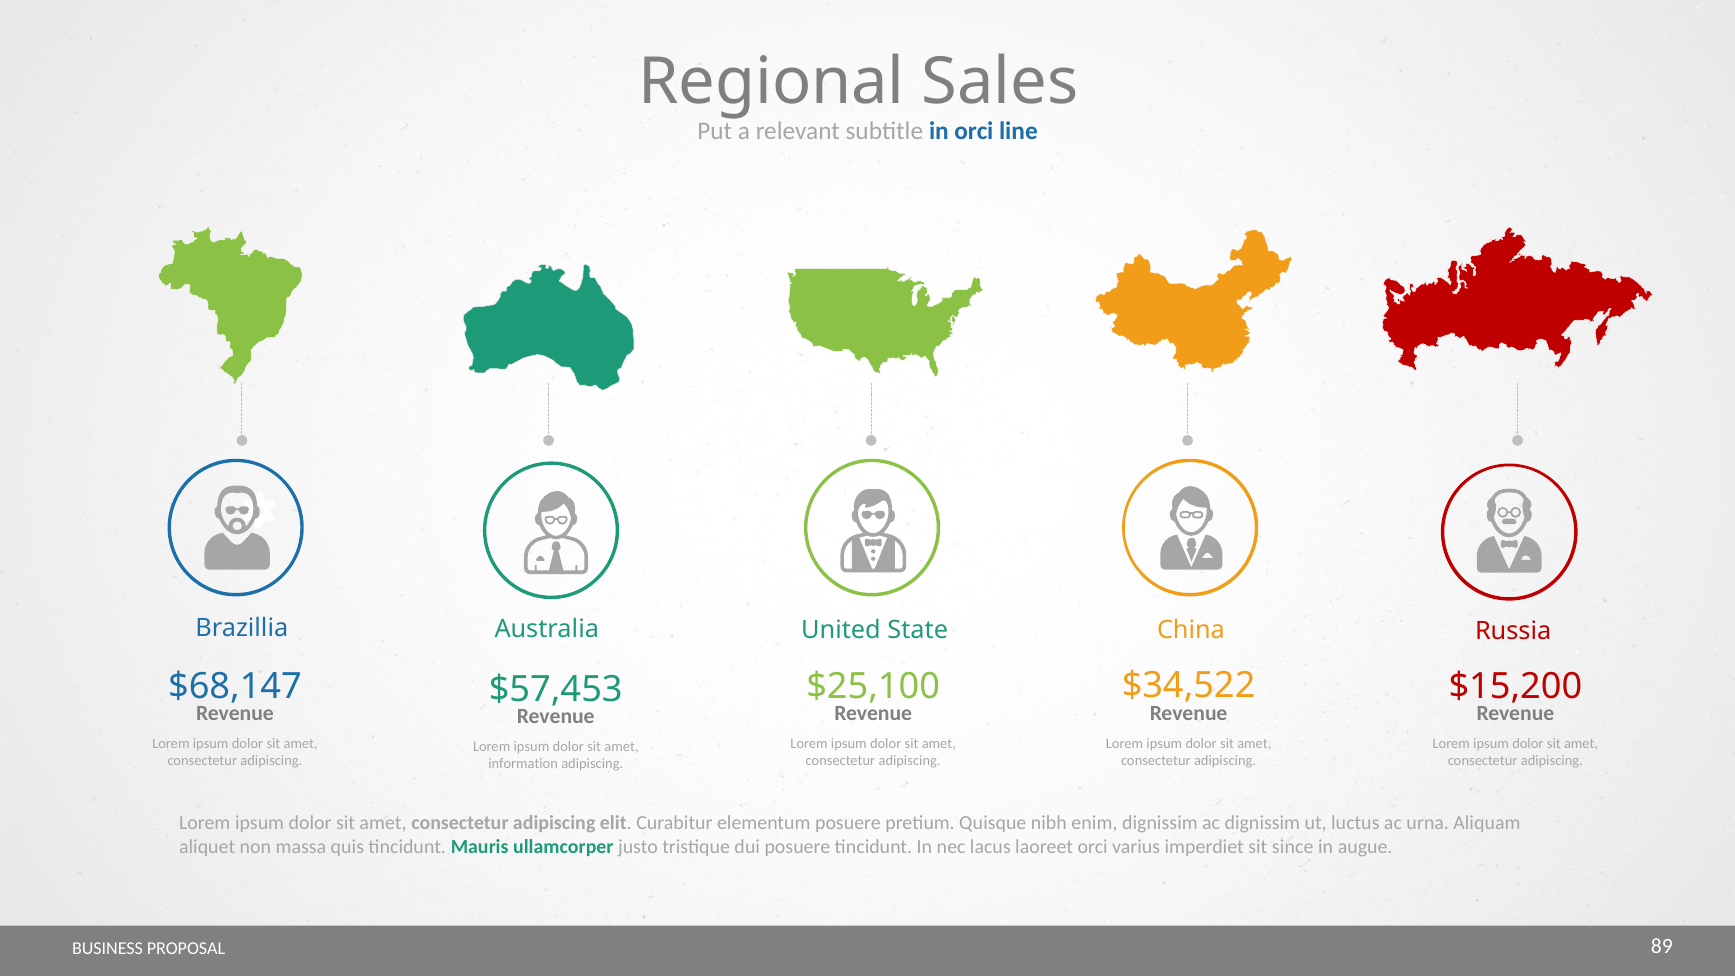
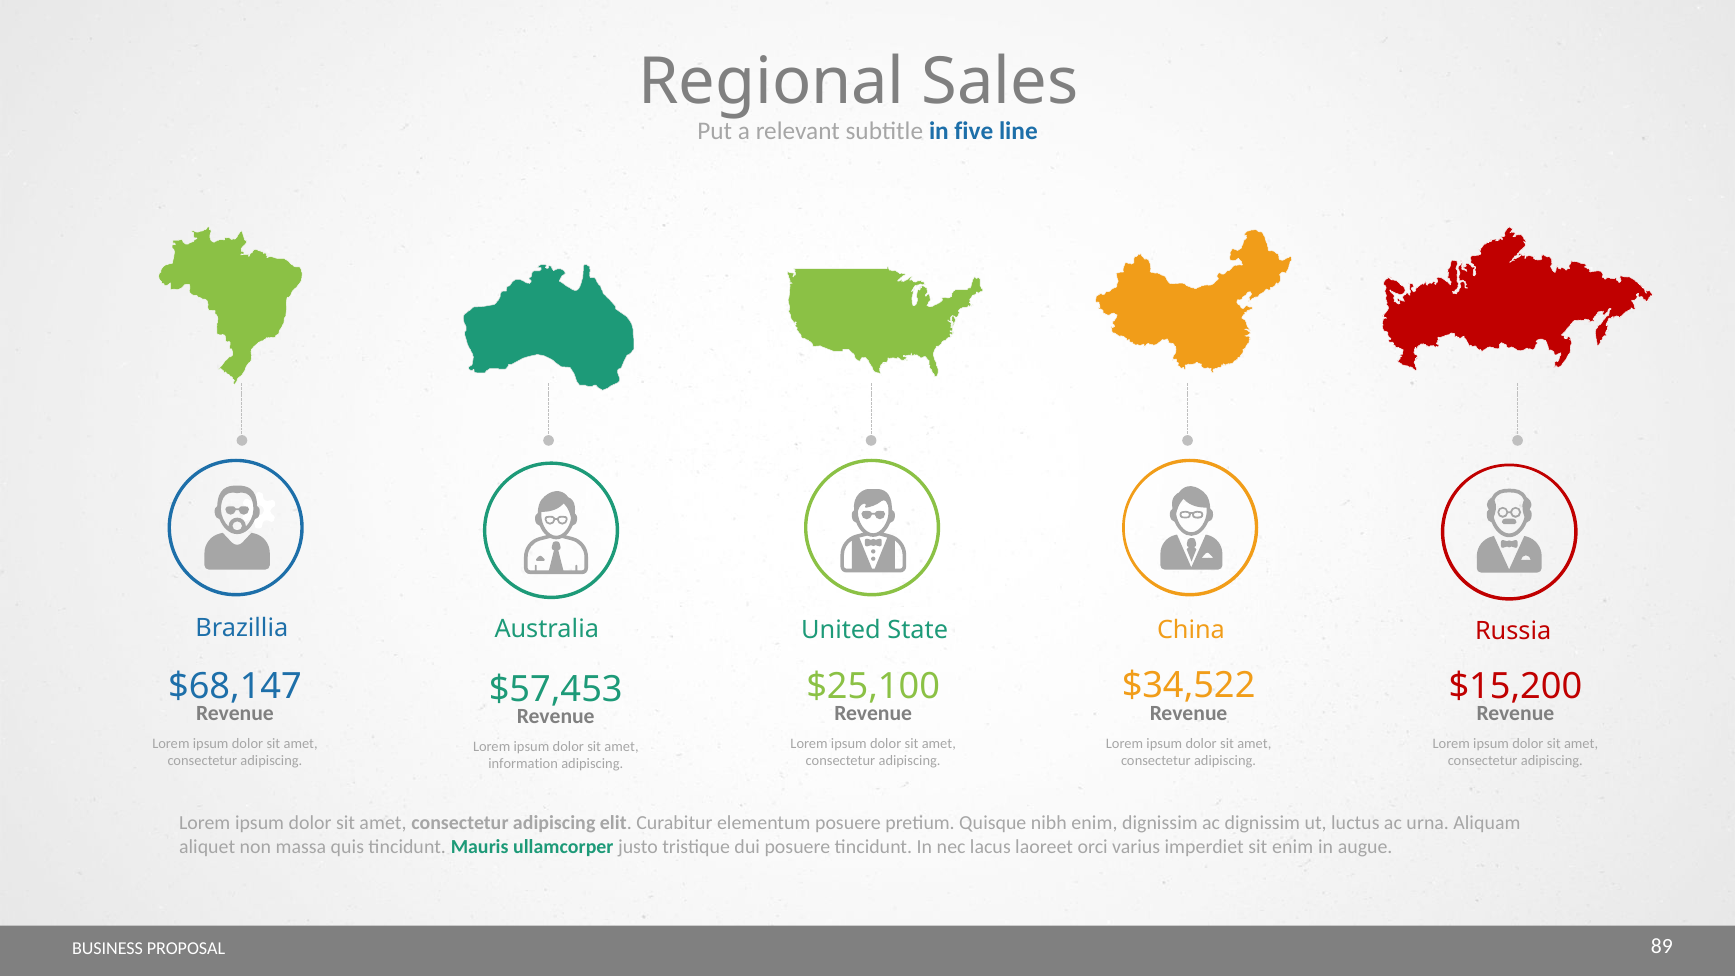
in orci: orci -> five (974, 131)
sit since: since -> enim (1293, 847)
